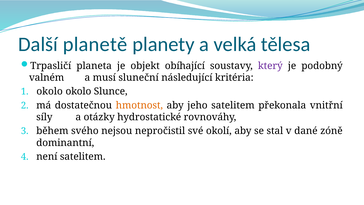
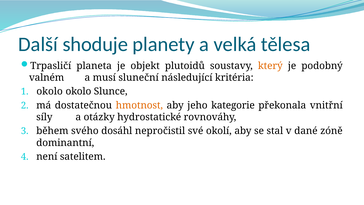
planetě: planetě -> shoduje (95, 44)
obíhající: obíhající -> plutoidů (185, 66)
který colour: purple -> orange (270, 66)
jeho satelitem: satelitem -> kategorie (233, 105)
nejsou: nejsou -> dosáhl (117, 131)
